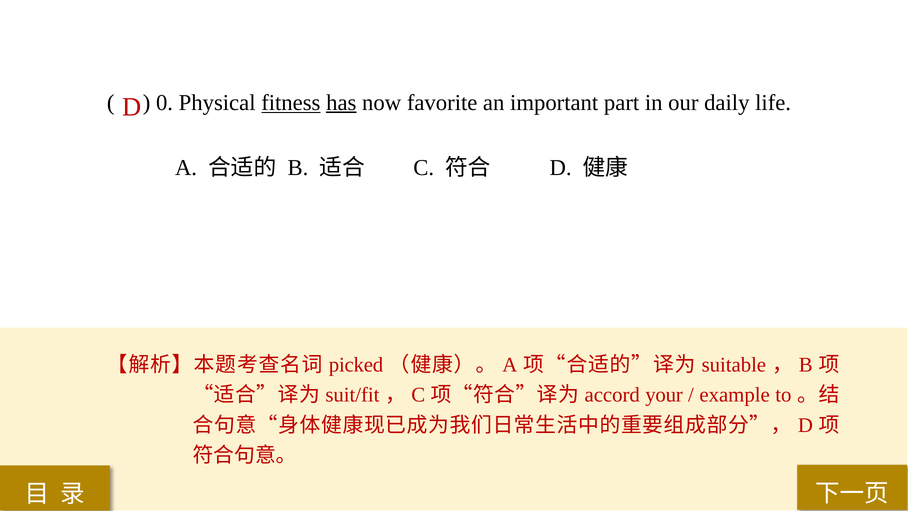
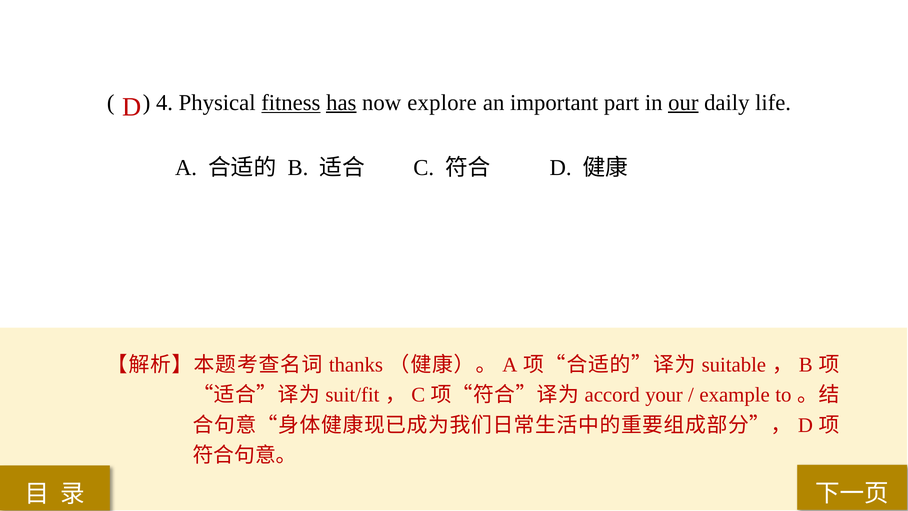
0: 0 -> 4 (165, 102)
favorite: favorite -> explore (442, 102)
our underline: none -> present (683, 102)
picked: picked -> thanks (356, 365)
